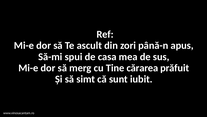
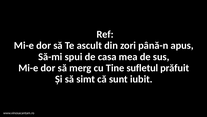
cărarea: cărarea -> sufletul (142, 68)
